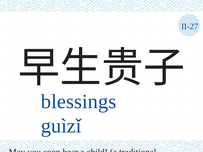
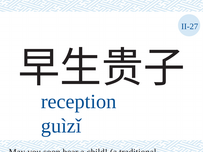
blessings: blessings -> reception (79, 102)
